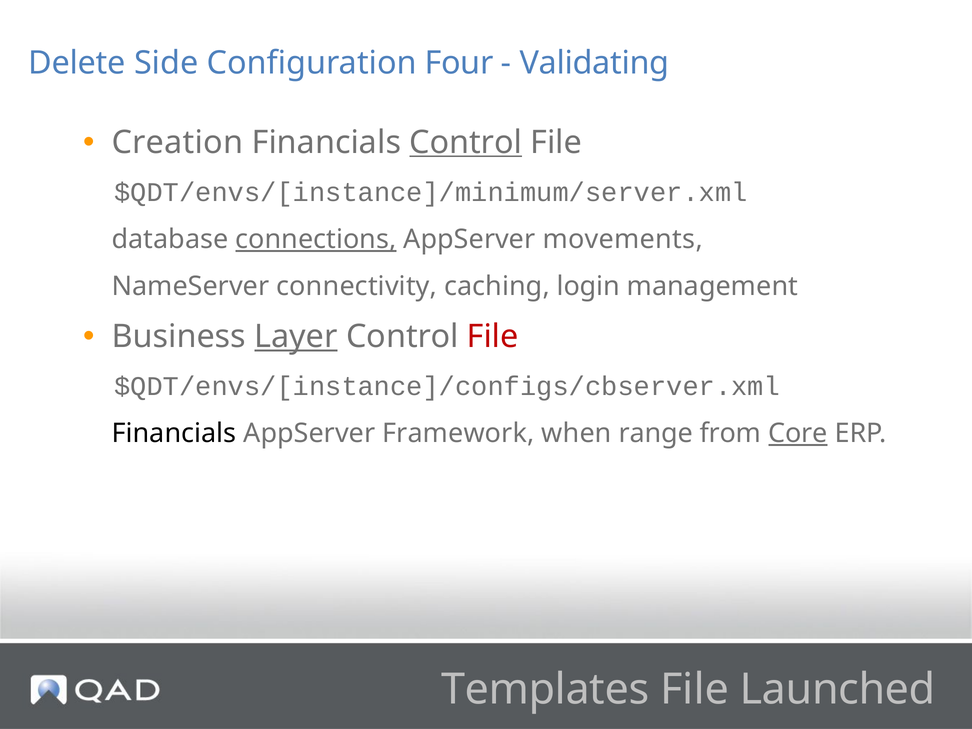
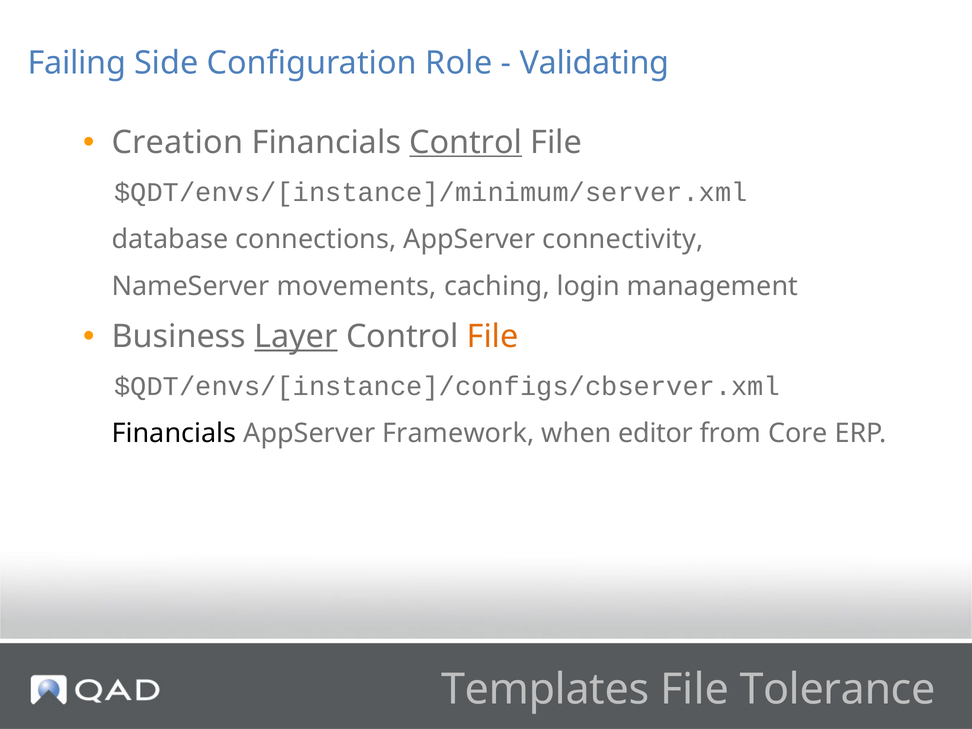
Delete: Delete -> Failing (77, 63)
Four: Four -> Role (459, 63)
connections underline: present -> none (316, 239)
movements: movements -> connectivity (623, 239)
connectivity: connectivity -> movements (357, 286)
File colour: red -> orange (493, 336)
range: range -> editor (656, 433)
Core underline: present -> none (798, 433)
Launched: Launched -> Tolerance (838, 689)
